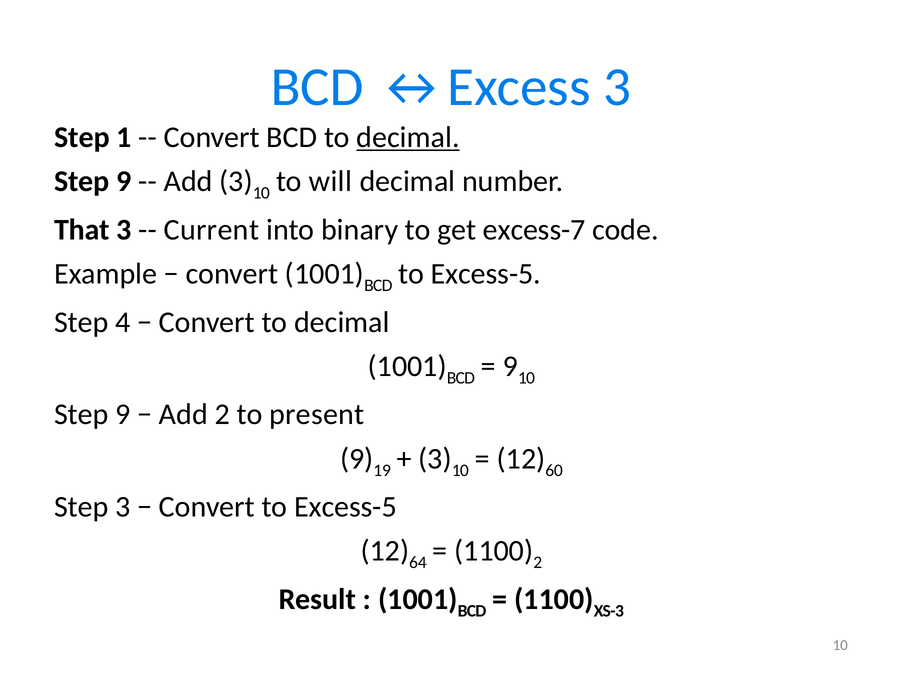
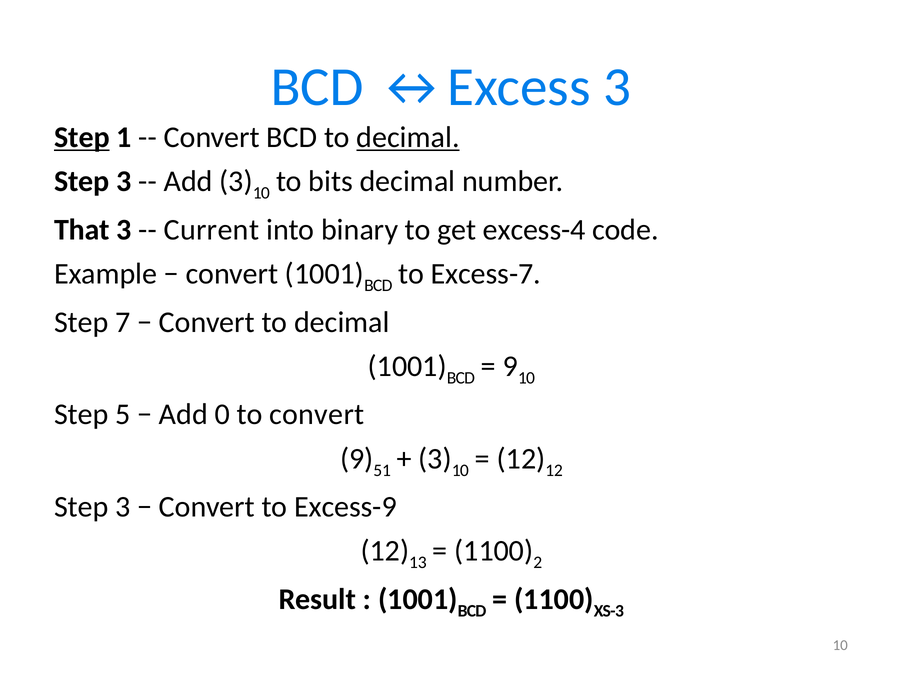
Step underline: none -> present (82, 137)
9: 9 -> 3 (124, 182)
will: will -> bits (331, 182)
excess-7: excess-7 -> excess-4 (534, 230)
BCD to Excess-5: Excess-5 -> Excess-7 (486, 274)
4: 4 -> 7 (123, 322)
9: 9 -> 5 (123, 415)
Add 2: 2 -> 0 (222, 415)
to present: present -> convert (317, 415)
19: 19 -> 51 (382, 471)
60: 60 -> 12 (554, 471)
Convert to Excess-5: Excess-5 -> Excess-9 (345, 507)
64: 64 -> 13 (418, 563)
